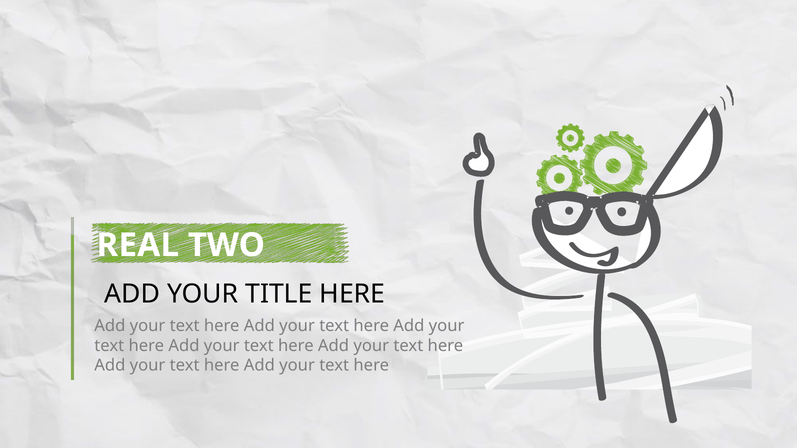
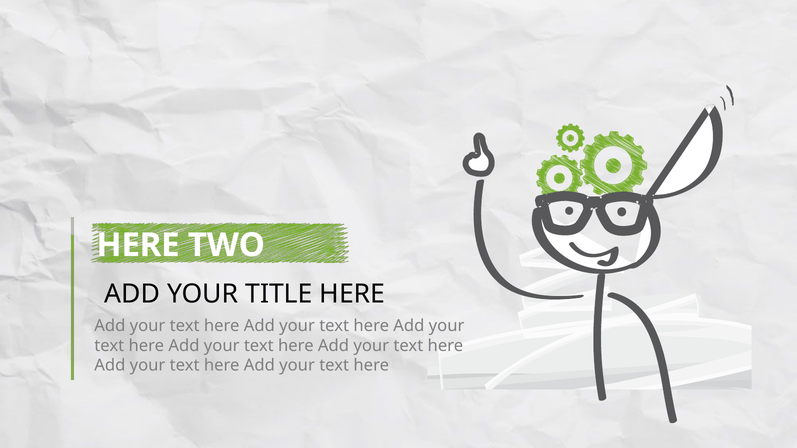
REAL: REAL -> HERE (138, 245)
